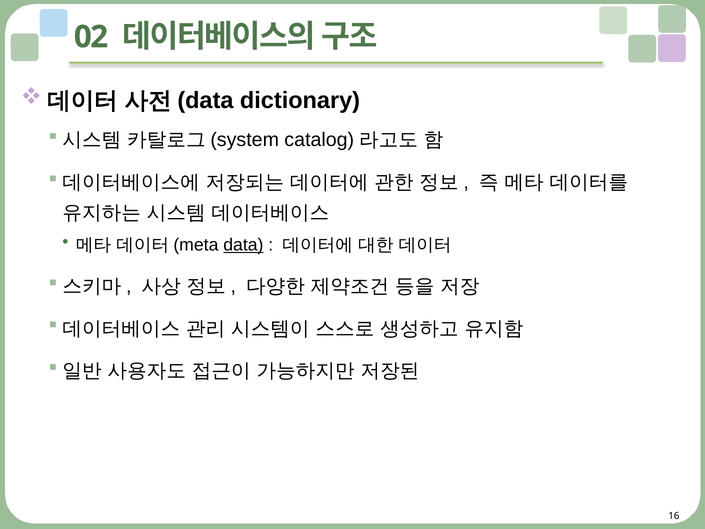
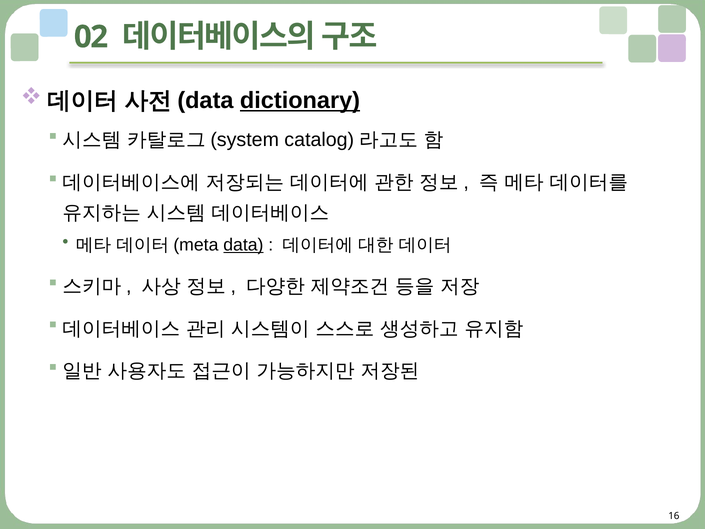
dictionary underline: none -> present (300, 100)
